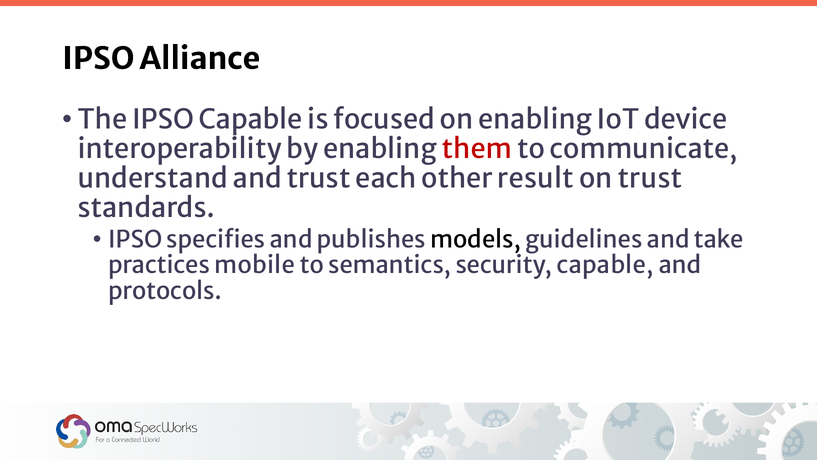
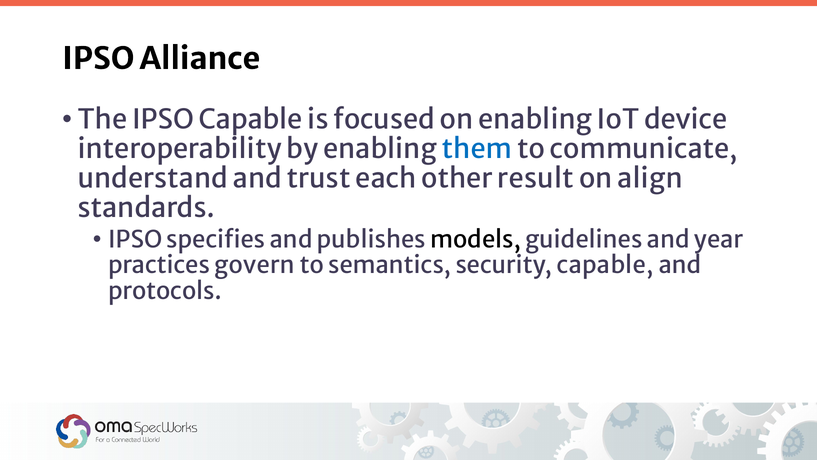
them colour: red -> blue (477, 149)
on trust: trust -> align (650, 178)
take: take -> year (719, 240)
mobile: mobile -> govern (255, 265)
